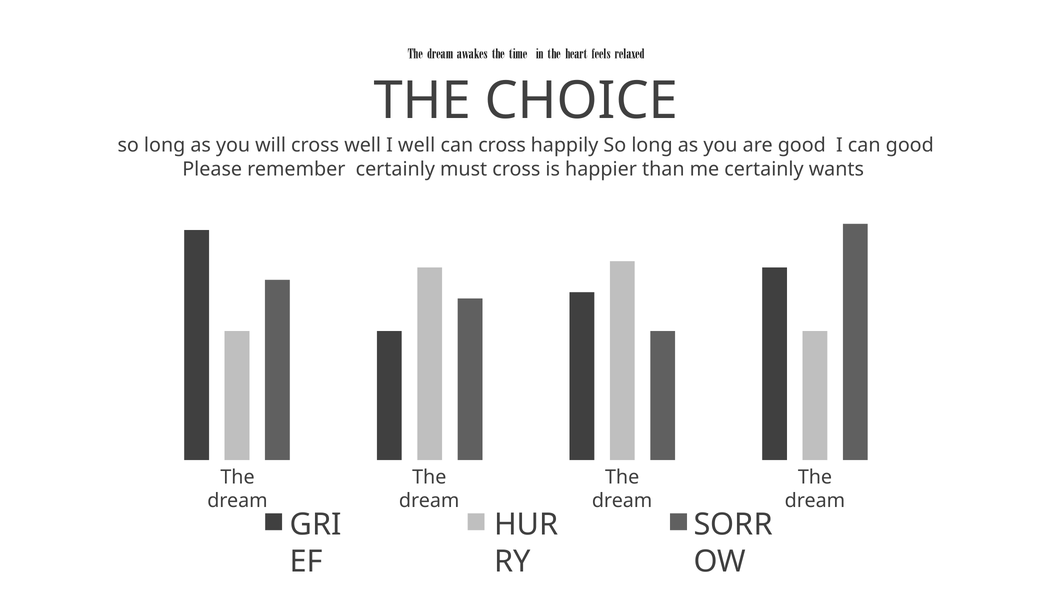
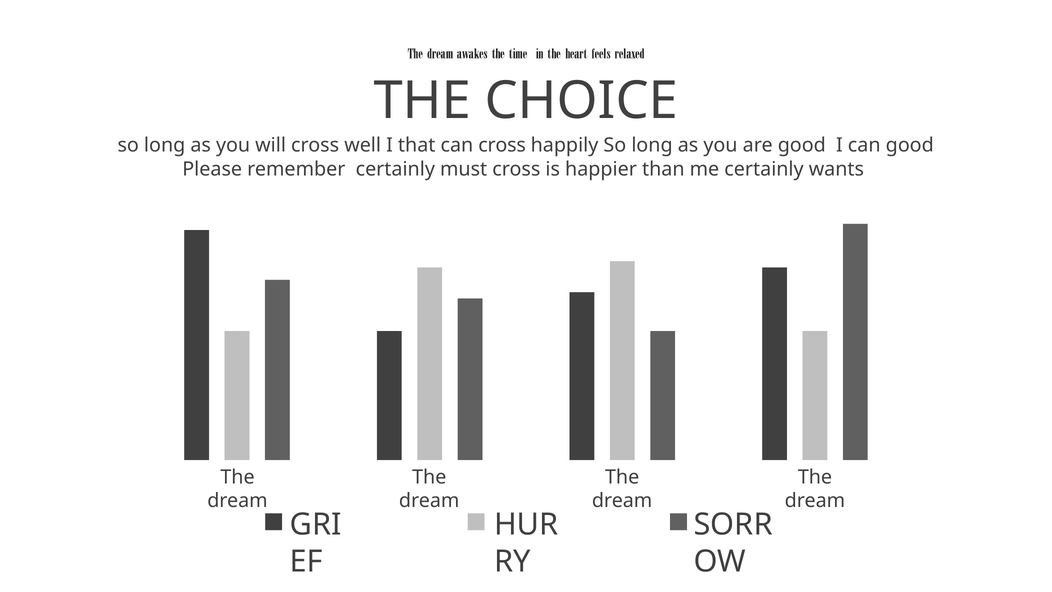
I well: well -> that (417, 145)
